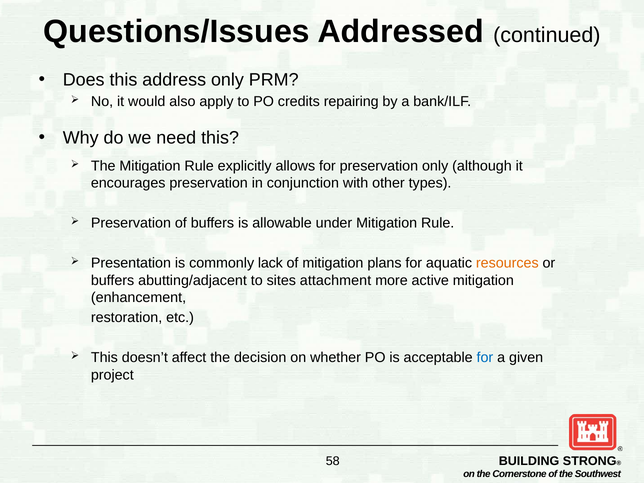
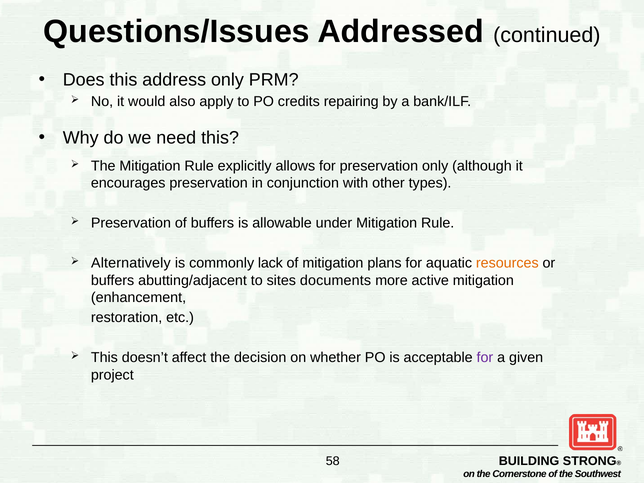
Presentation: Presentation -> Alternatively (131, 263)
attachment: attachment -> documents (336, 280)
for colour: blue -> purple (485, 358)
